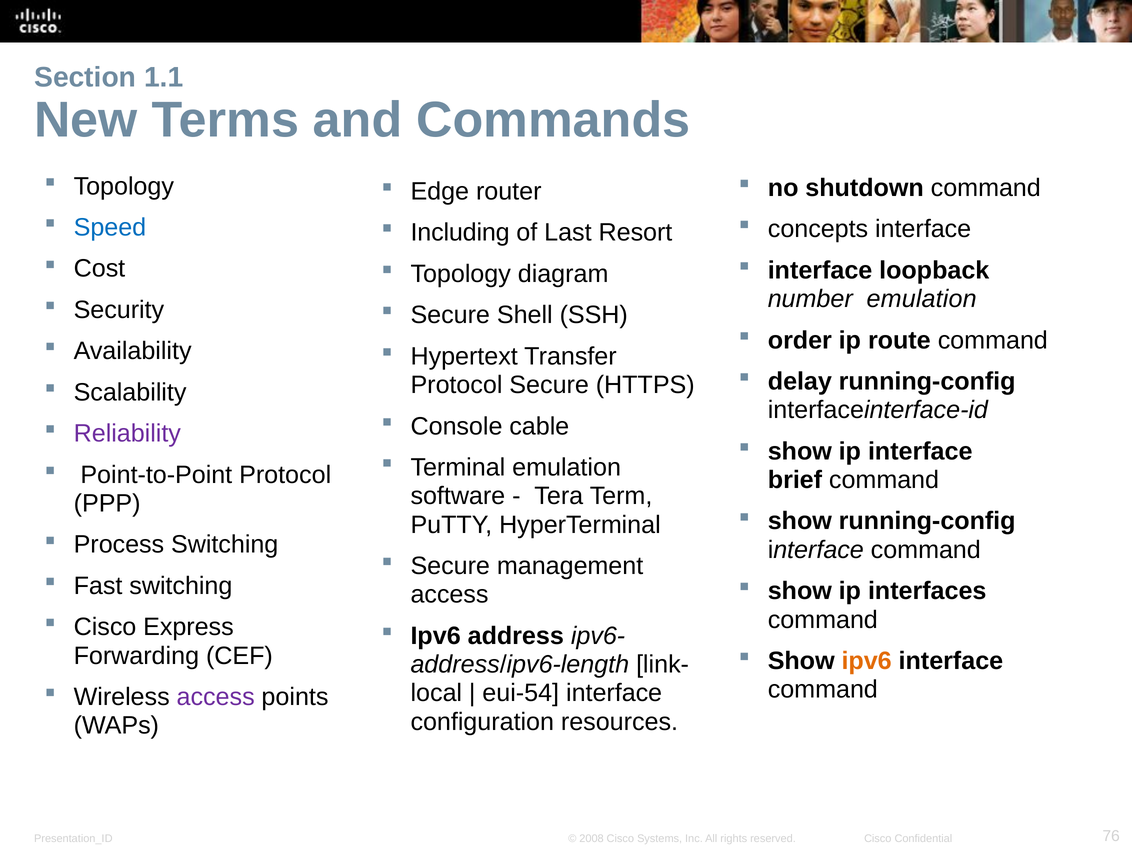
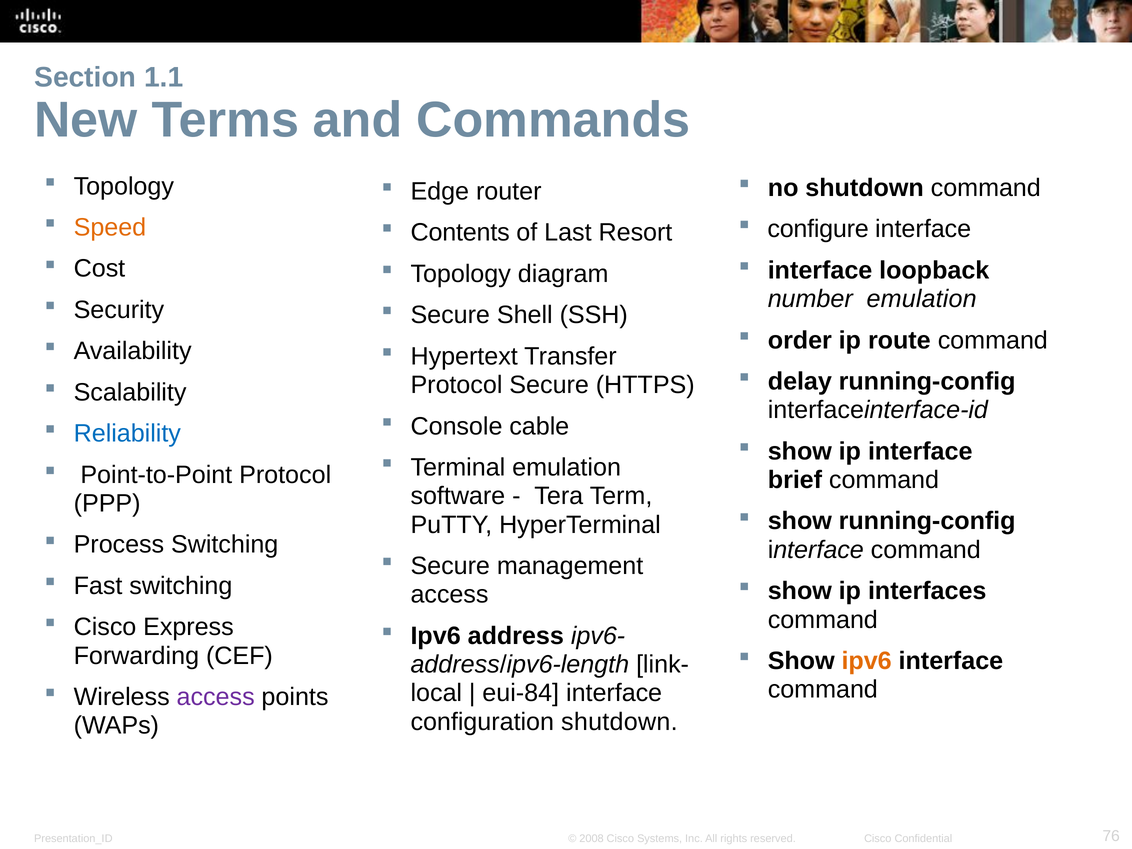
Speed colour: blue -> orange (110, 227)
concepts: concepts -> configure (818, 229)
Including: Including -> Contents (460, 233)
Reliability colour: purple -> blue (127, 434)
eui-54: eui-54 -> eui-84 (521, 693)
configuration resources: resources -> shutdown (619, 722)
